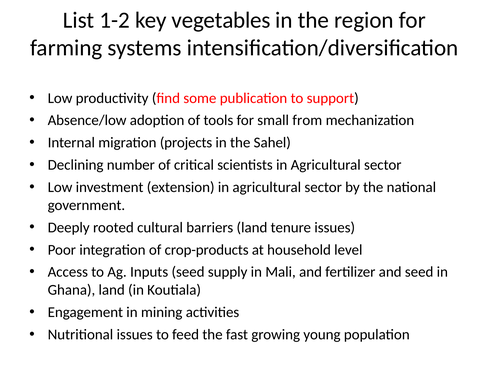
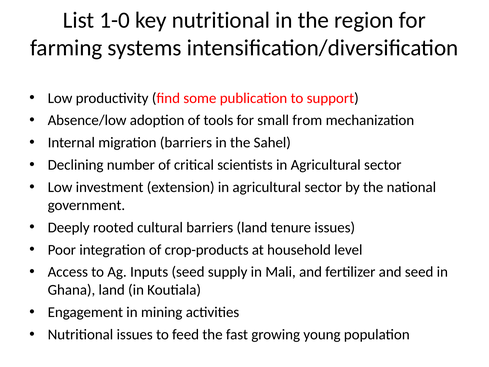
1-2: 1-2 -> 1-0 (115, 20)
key vegetables: vegetables -> nutritional (221, 20)
migration projects: projects -> barriers (186, 143)
